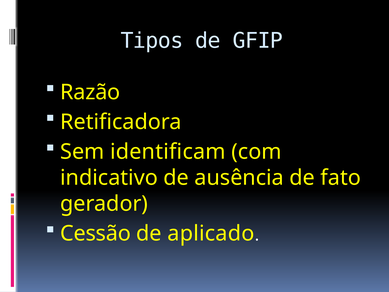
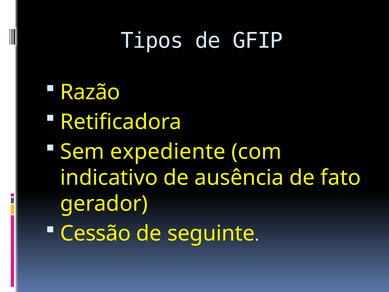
identificam: identificam -> expediente (168, 152)
aplicado: aplicado -> seguinte (211, 233)
